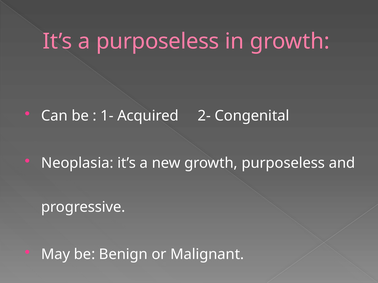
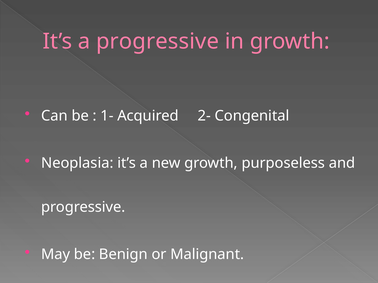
a purposeless: purposeless -> progressive (158, 42)
